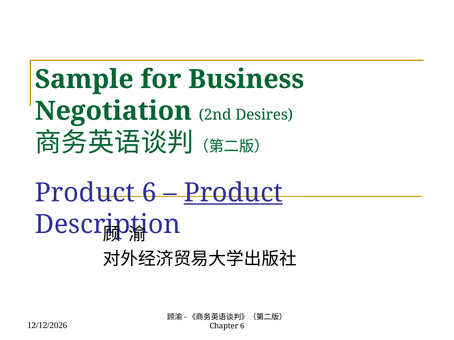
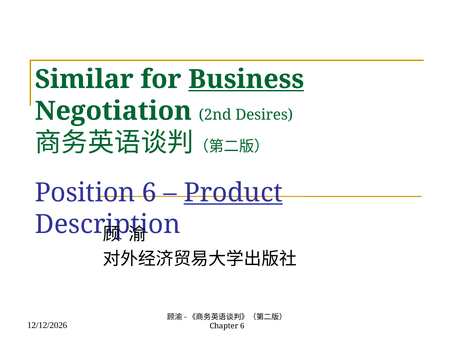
Sample: Sample -> Similar (84, 79)
Business underline: none -> present (246, 79)
Product: Product -> Position (85, 193)
